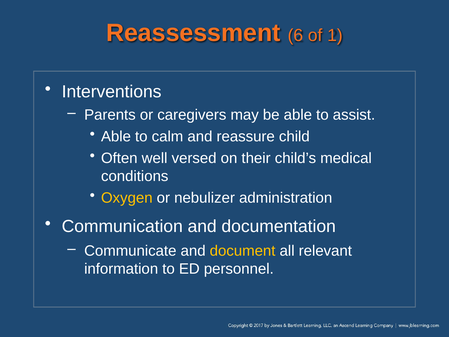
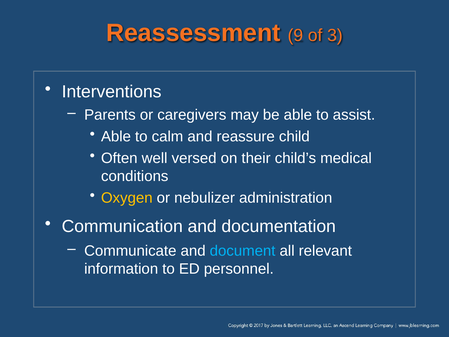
6: 6 -> 9 (295, 36)
1: 1 -> 3 (335, 36)
document colour: yellow -> light blue (243, 251)
